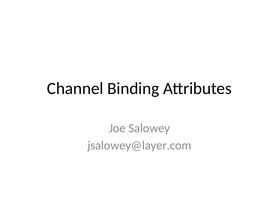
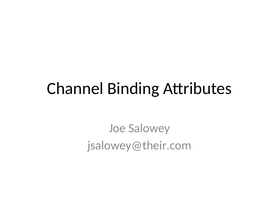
jsalowey@layer.com: jsalowey@layer.com -> jsalowey@their.com (139, 146)
